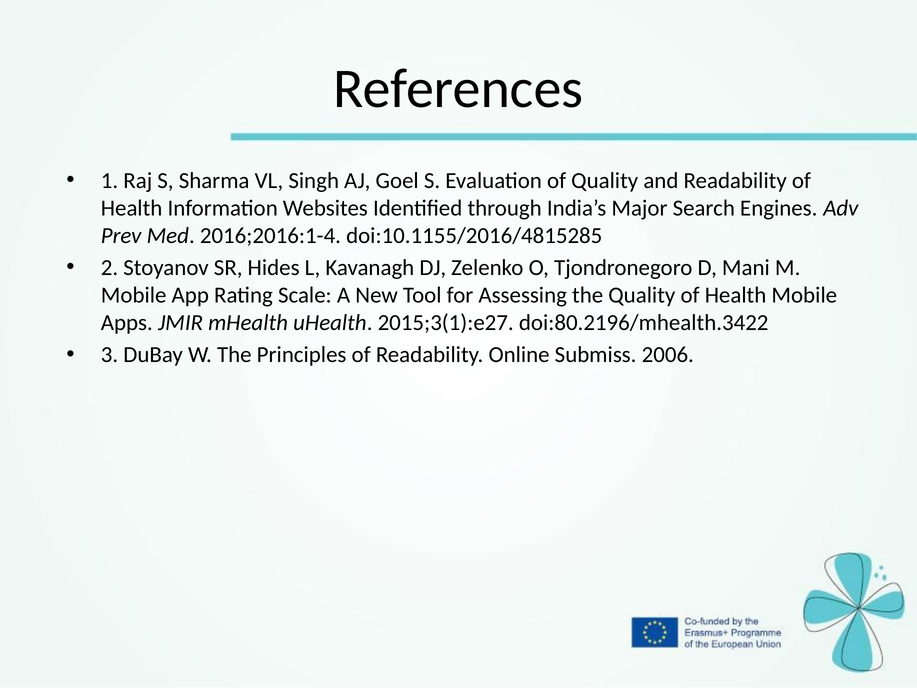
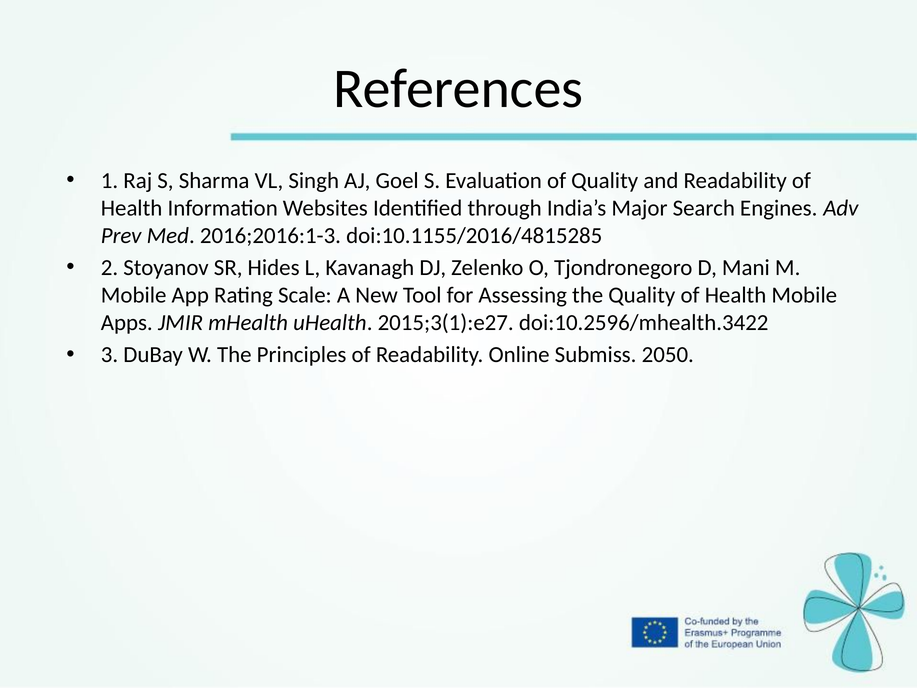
2016;2016:1-4: 2016;2016:1-4 -> 2016;2016:1-3 (270, 235)
doi:80.2196/mhealth.3422: doi:80.2196/mhealth.3422 -> doi:10.2596/mhealth.3422 (644, 323)
2006: 2006 -> 2050 (668, 355)
